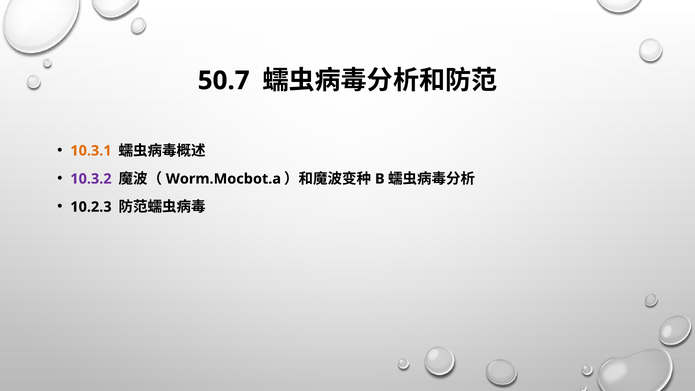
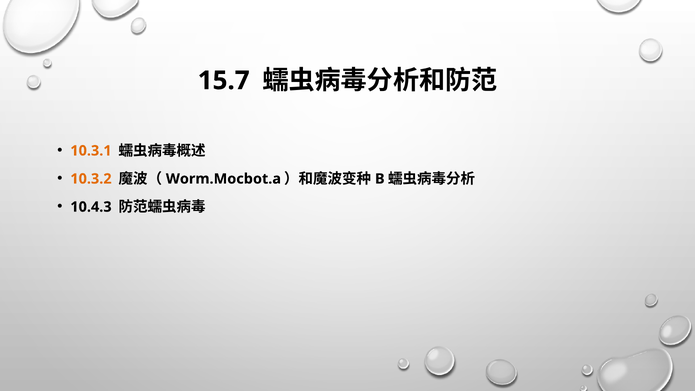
50.7: 50.7 -> 15.7 (224, 81)
10.3.2 colour: purple -> orange (91, 179)
10.2.3: 10.2.3 -> 10.4.3 (91, 207)
